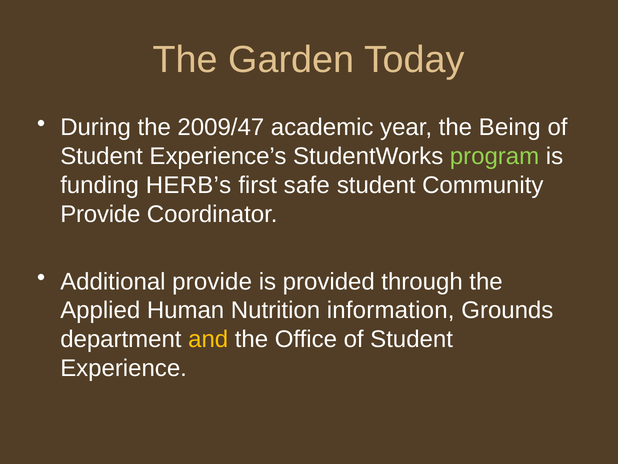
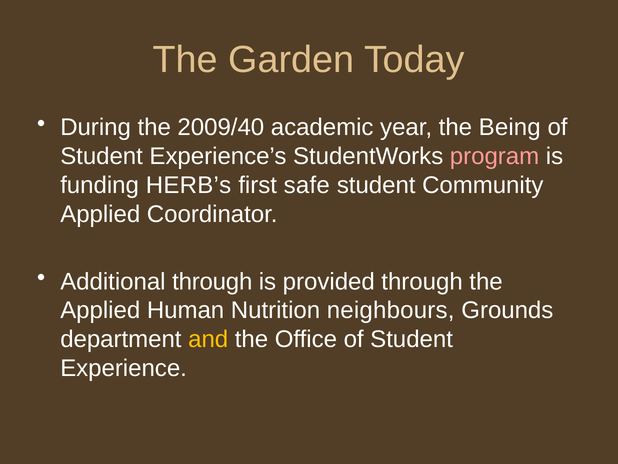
2009/47: 2009/47 -> 2009/40 (221, 127)
program colour: light green -> pink (495, 156)
Provide: Provide -> Applied (100, 214)
Additional provide: provide -> through (212, 281)
information: information -> neighbours (391, 310)
